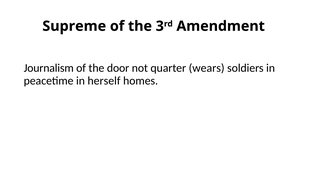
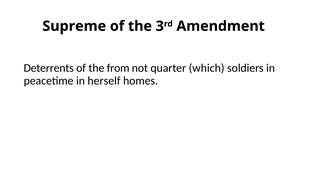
Journalism: Journalism -> Deterrents (49, 68)
door: door -> from (118, 68)
wears: wears -> which (207, 68)
